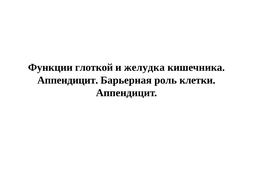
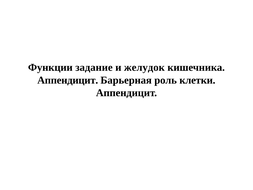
глоткой: глоткой -> задание (94, 67)
желудка: желудка -> желудок (144, 67)
